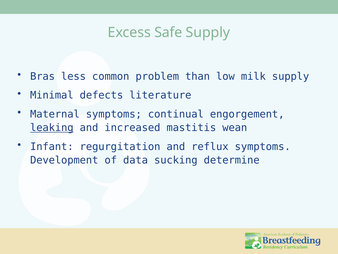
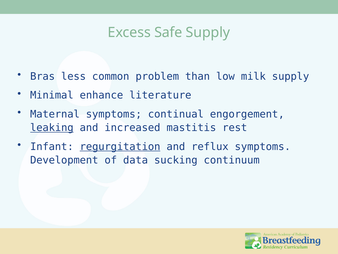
defects: defects -> enhance (101, 95)
wean: wean -> rest (235, 128)
regurgitation underline: none -> present (120, 146)
determine: determine -> continuum (232, 160)
